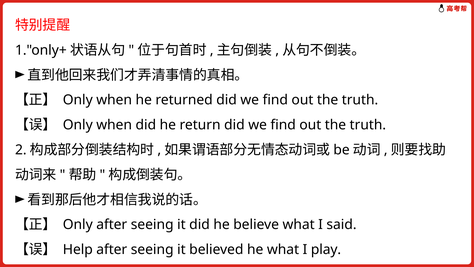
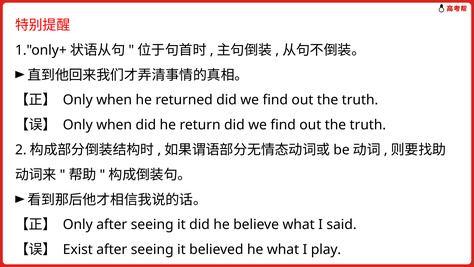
Help: Help -> Exist (78, 249)
